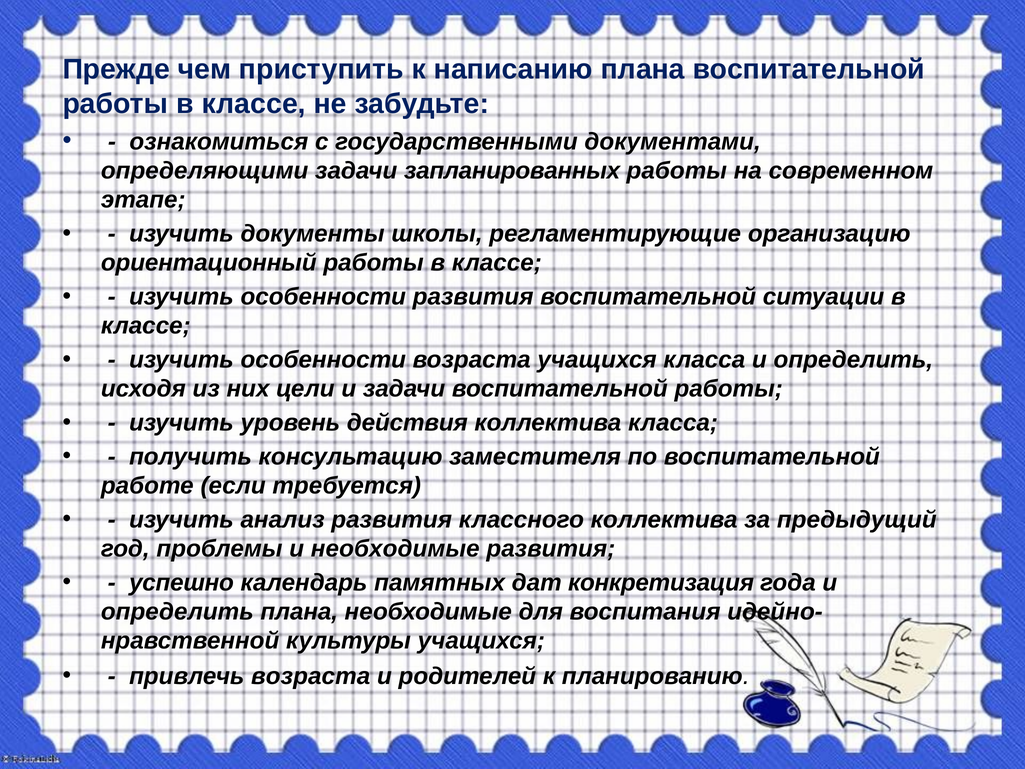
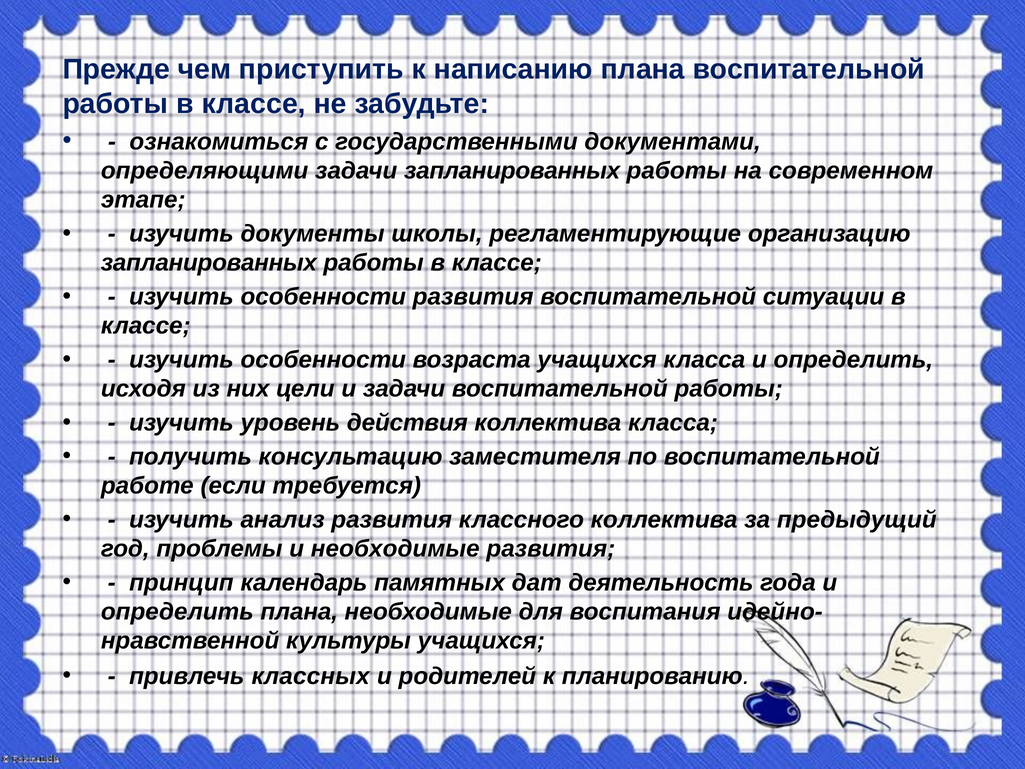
ориентационный: ориентационный -> запланированных (209, 263)
успешно: успешно -> принцип (181, 582)
конкретизация: конкретизация -> деятельность (661, 582)
привлечь возраста: возраста -> классных (311, 676)
